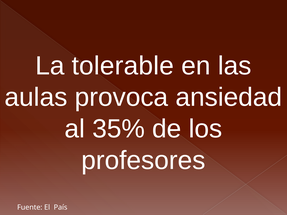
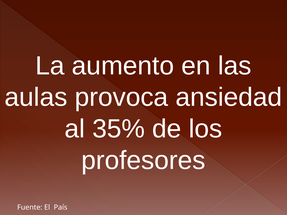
tolerable: tolerable -> aumento (123, 66)
